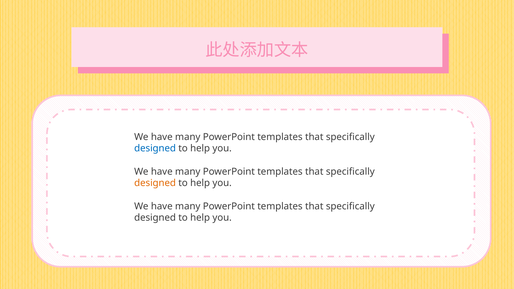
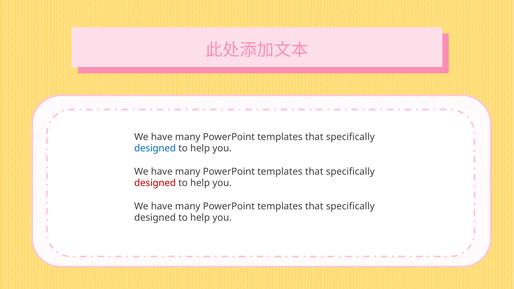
designed colour: orange -> red (155, 183)
